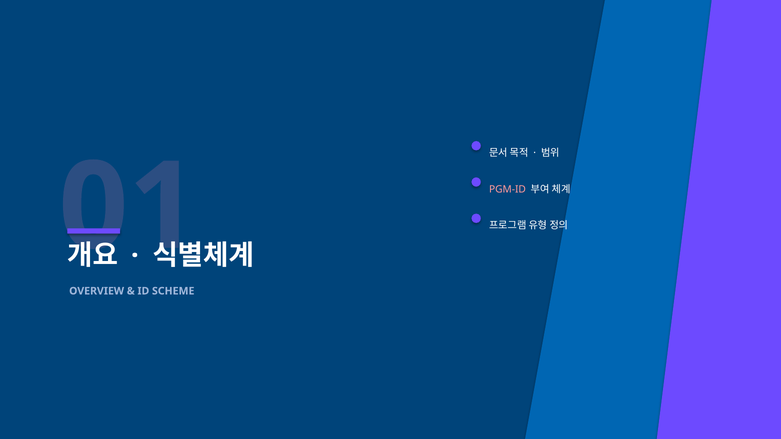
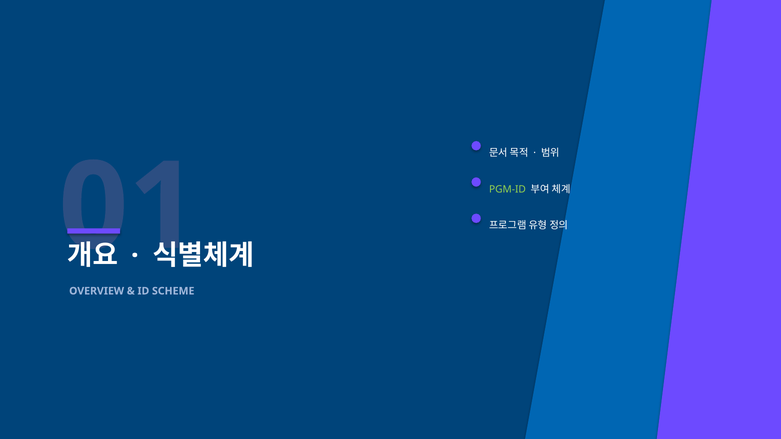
PGM-ID colour: pink -> light green (507, 189)
